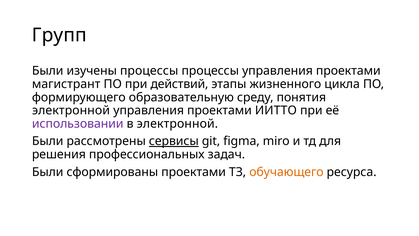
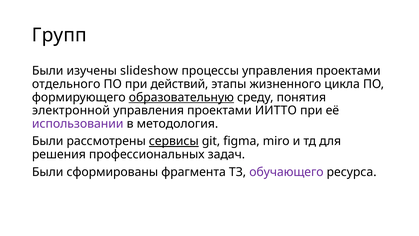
изучены процессы: процессы -> slideshow (149, 71)
магистрант: магистрант -> отдельного (66, 84)
образовательную underline: none -> present (181, 97)
в электронной: электронной -> методология (177, 124)
сформированы проектами: проектами -> фрагмента (194, 172)
обучающего colour: orange -> purple (286, 172)
